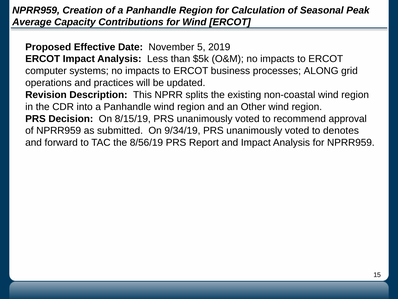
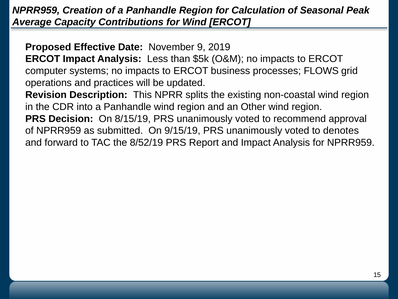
5: 5 -> 9 (201, 47)
ALONG: ALONG -> FLOWS (321, 71)
9/34/19: 9/34/19 -> 9/15/19 (182, 130)
8/56/19: 8/56/19 -> 8/52/19 (146, 142)
